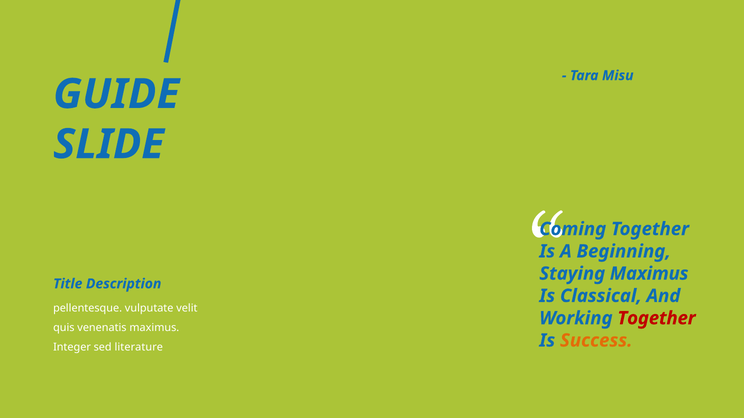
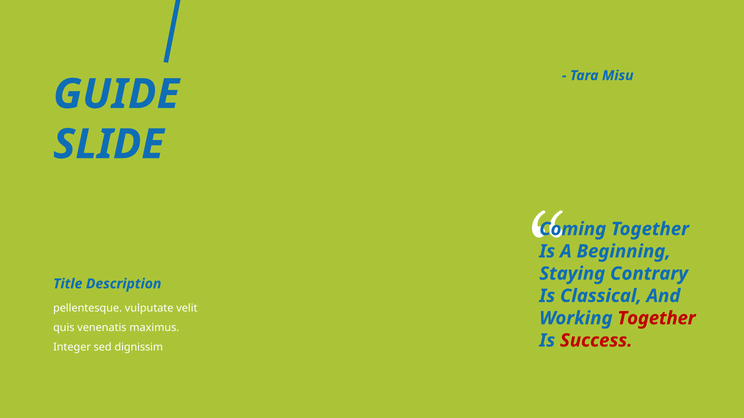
Staying Maximus: Maximus -> Contrary (649, 274)
Success colour: orange -> red (596, 341)
literature: literature -> dignissim (139, 348)
